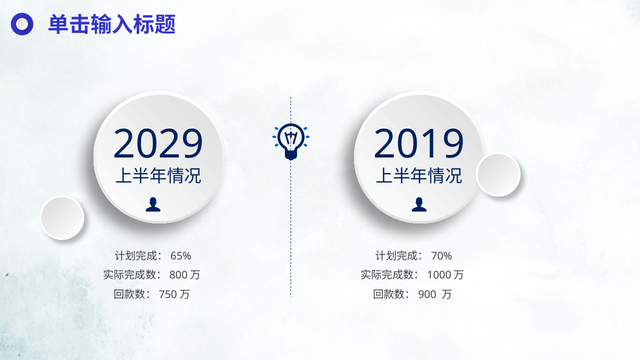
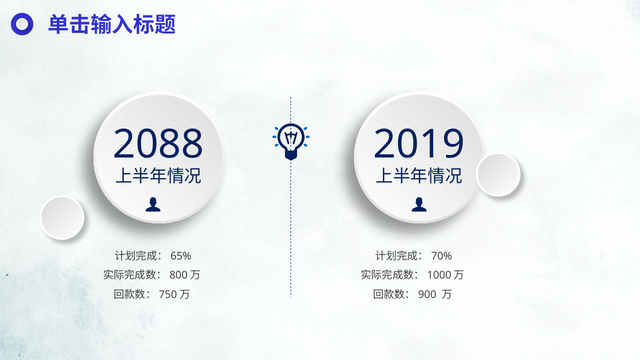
2029: 2029 -> 2088 (158, 144)
